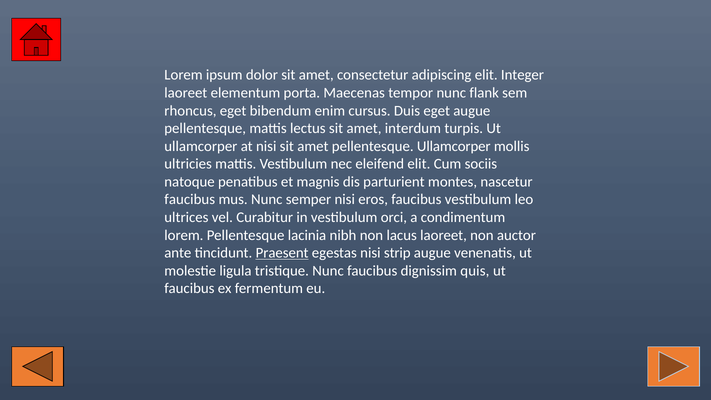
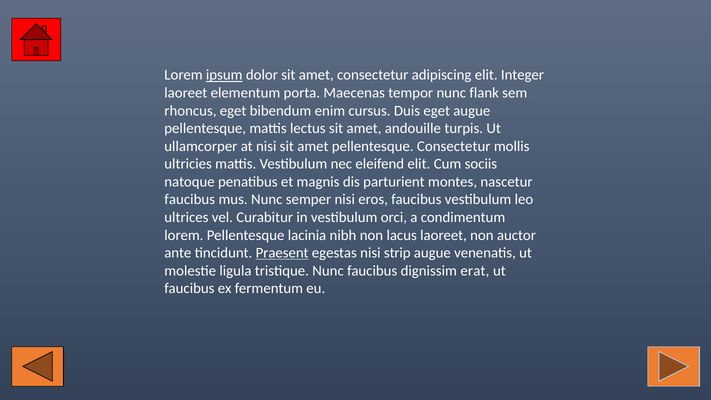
ipsum underline: none -> present (224, 75)
interdum: interdum -> andouille (413, 128)
pellentesque Ullamcorper: Ullamcorper -> Consectetur (454, 146)
quis: quis -> erat (475, 271)
